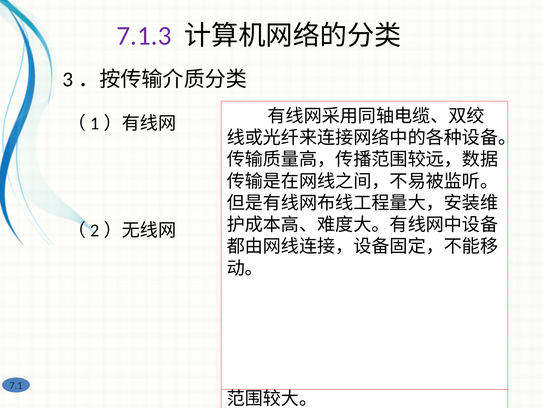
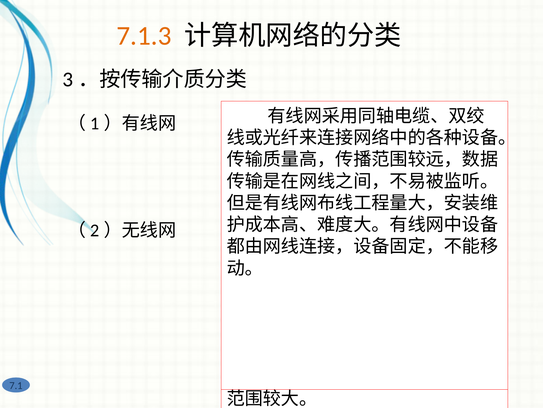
7.1.3 colour: purple -> orange (144, 36)
